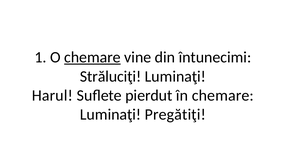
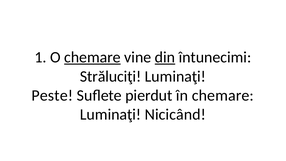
din underline: none -> present (165, 57)
Harul: Harul -> Peste (52, 95)
Pregătiţi: Pregătiţi -> Nicicând (175, 114)
